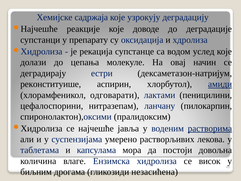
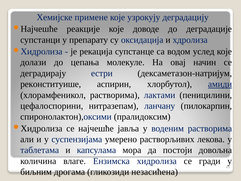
садржаја: садржаја -> примене (91, 17)
хлорамфеникол одговарати: одговарати -> растворима (115, 95)
растворима underline: present -> none (210, 128)
висок: висок -> гради (210, 161)
